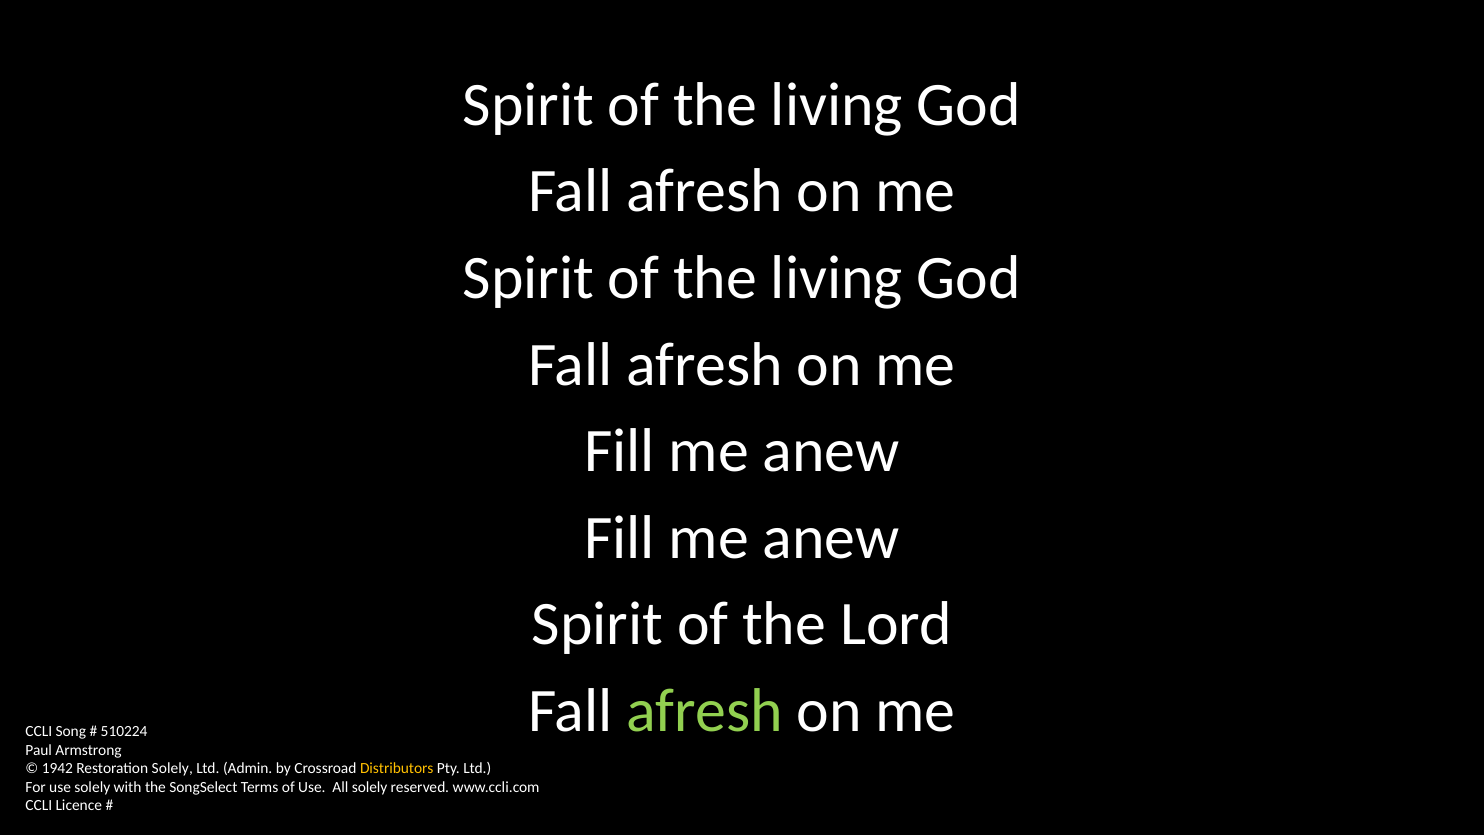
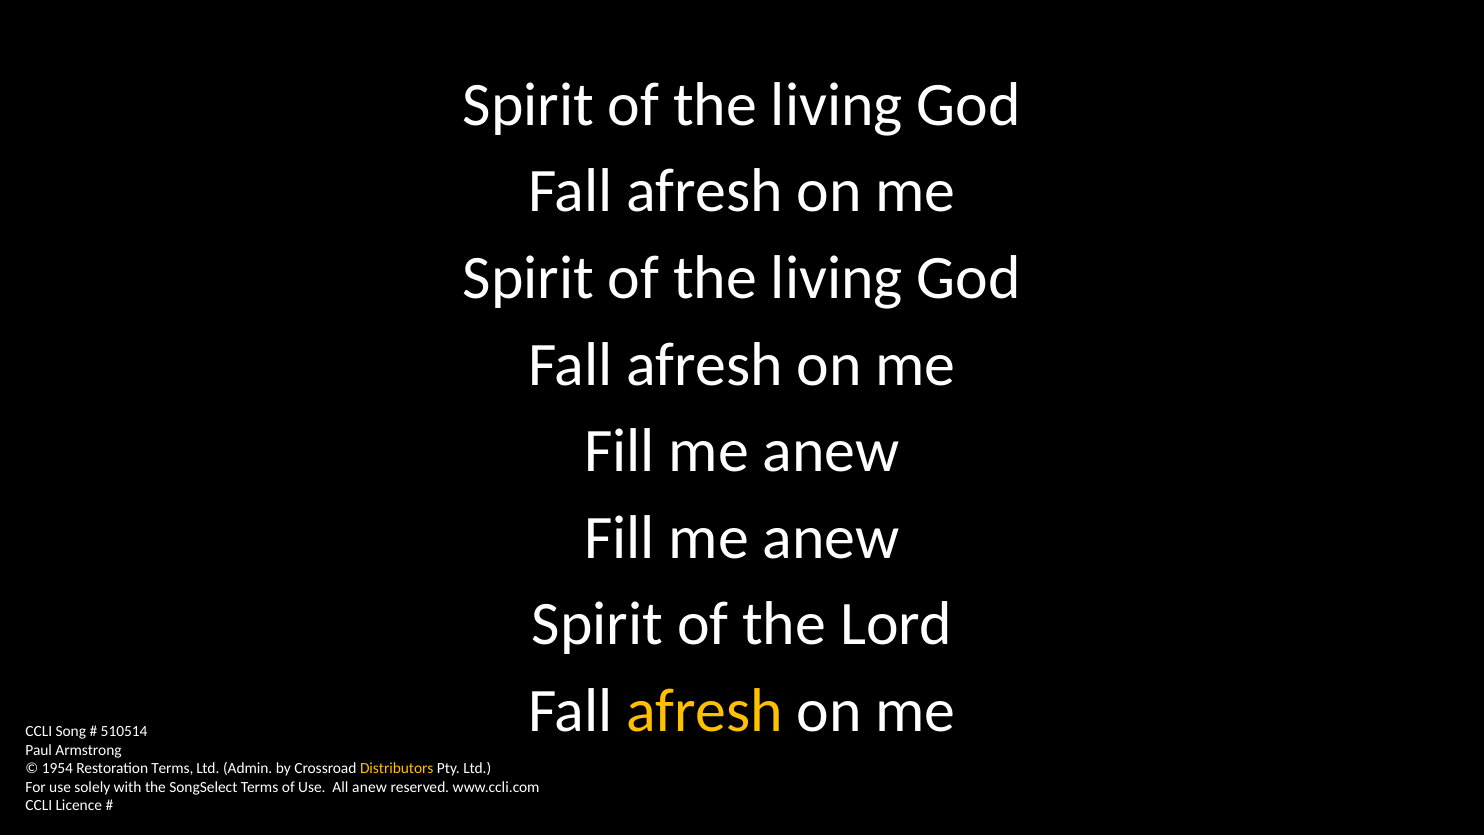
afresh colour: light green -> yellow (705, 711)
510224: 510224 -> 510514 (124, 731)
1942: 1942 -> 1954 (57, 768)
Restoration Solely: Solely -> Terms (172, 768)
All solely: solely -> anew (370, 787)
